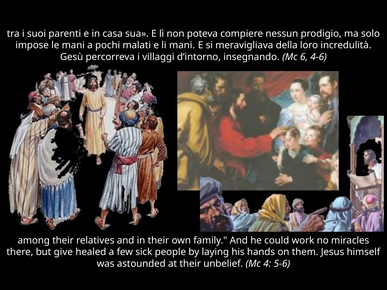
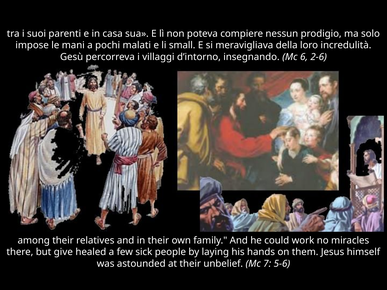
li mani: mani -> small (182, 45)
4-6: 4-6 -> 2-6 (319, 57)
4: 4 -> 7 (267, 264)
